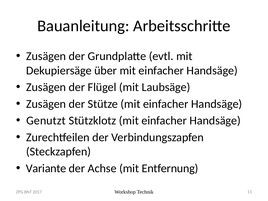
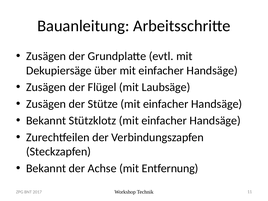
Genutzt: Genutzt -> Bekannt (46, 121)
Variante: Variante -> Bekannt (46, 168)
